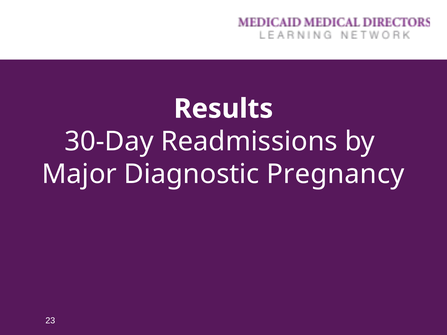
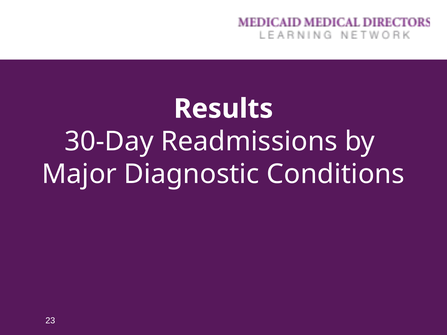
Pregnancy: Pregnancy -> Conditions (336, 174)
